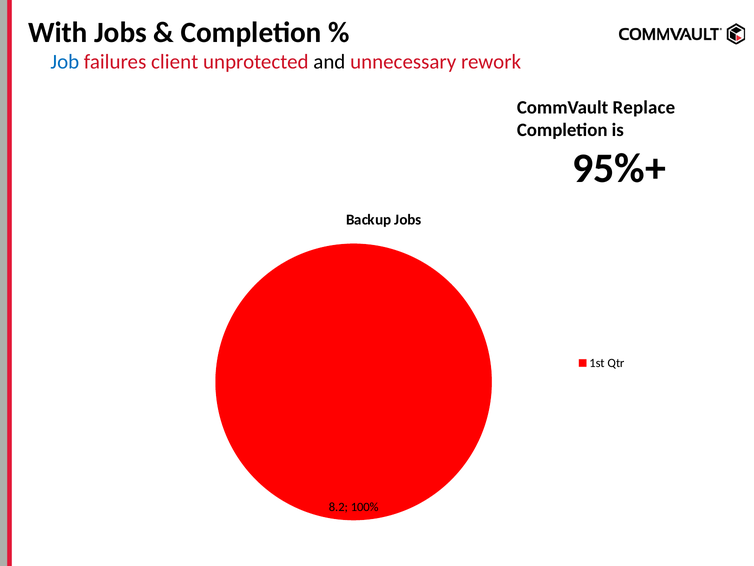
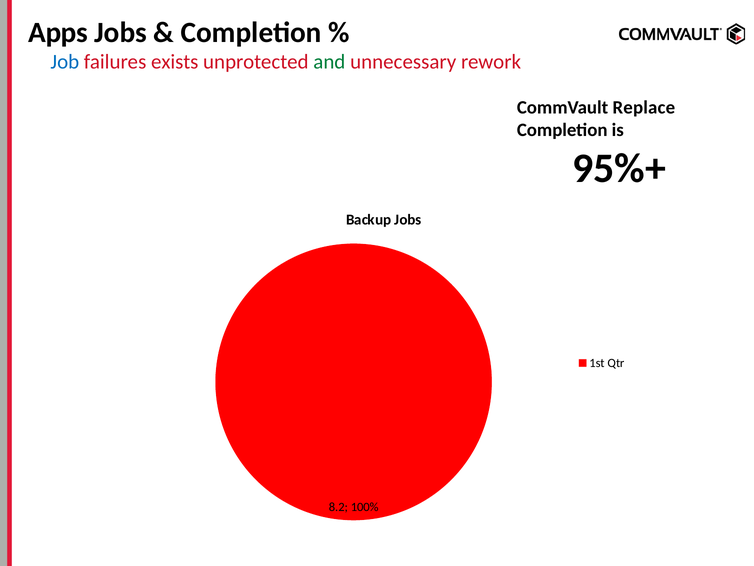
With: With -> Apps (58, 32)
client: client -> exists (175, 62)
and colour: black -> green (329, 62)
